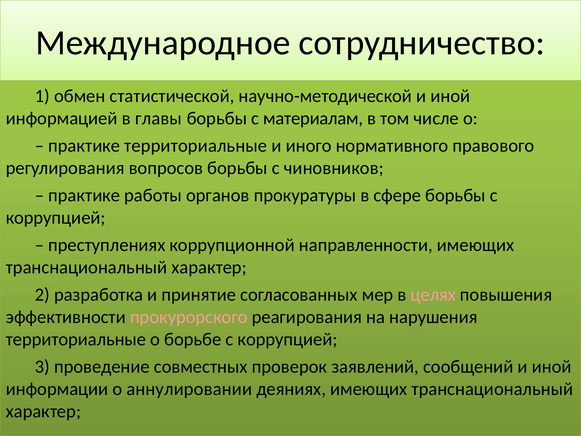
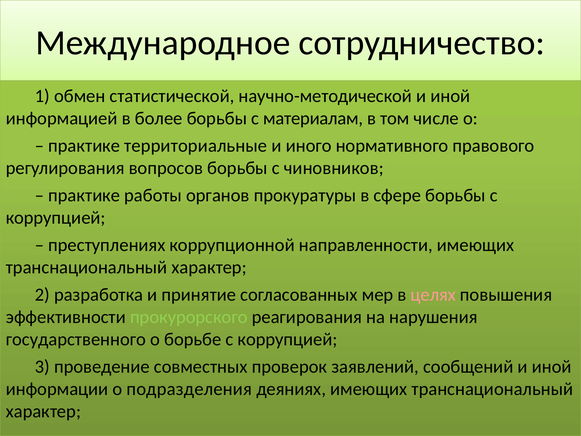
главы: главы -> более (159, 118)
прокурорского colour: pink -> light green (189, 317)
территориальные: территориальные -> государственного (76, 339)
аннулировании: аннулировании -> подразделения (189, 389)
